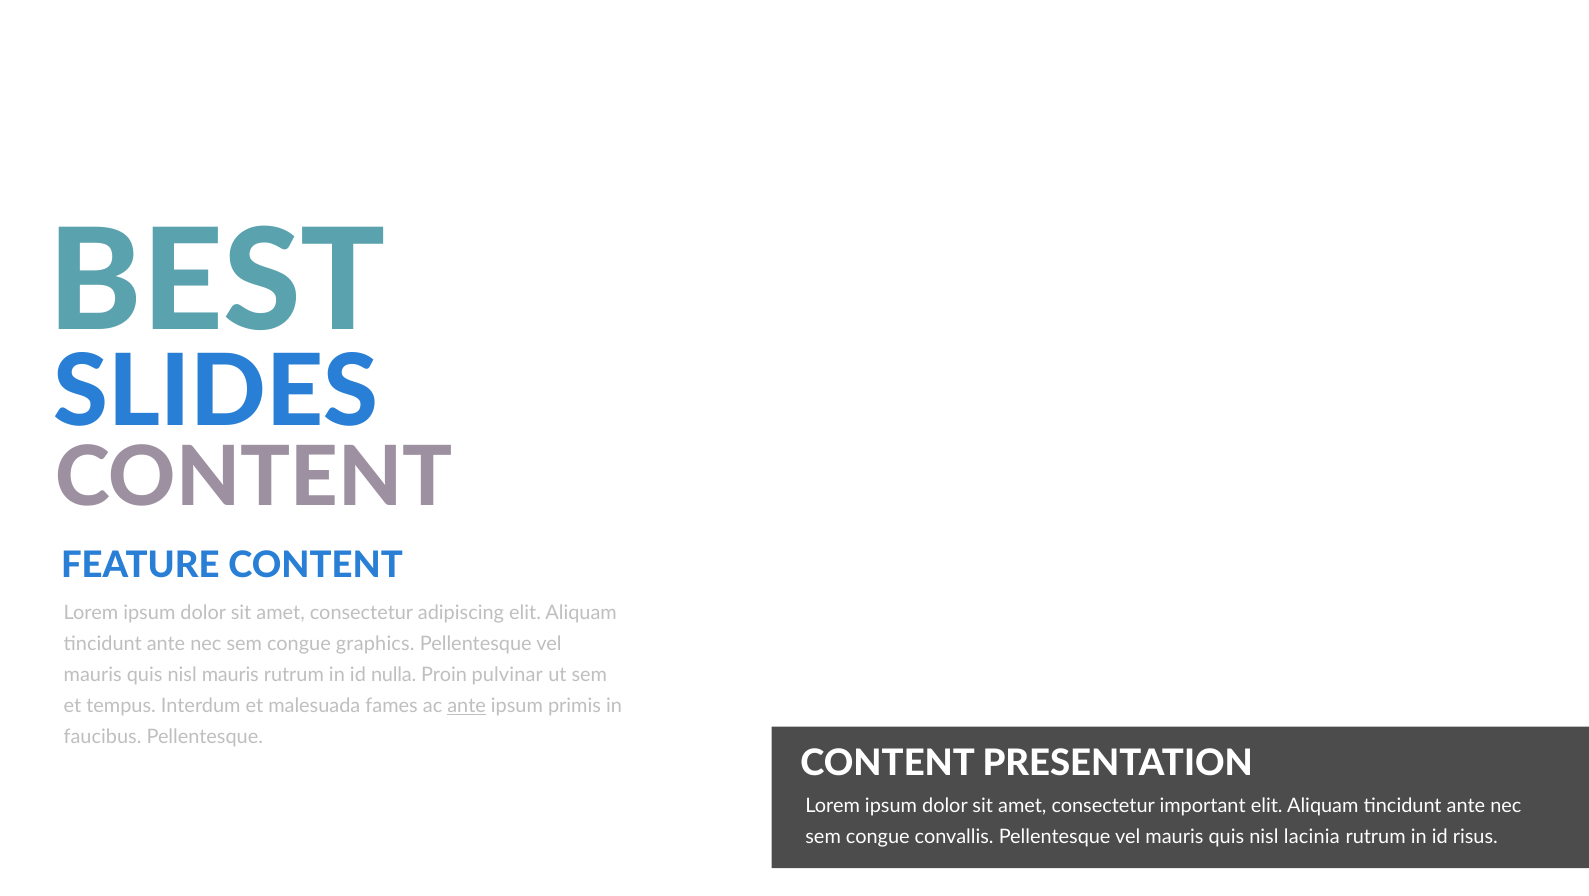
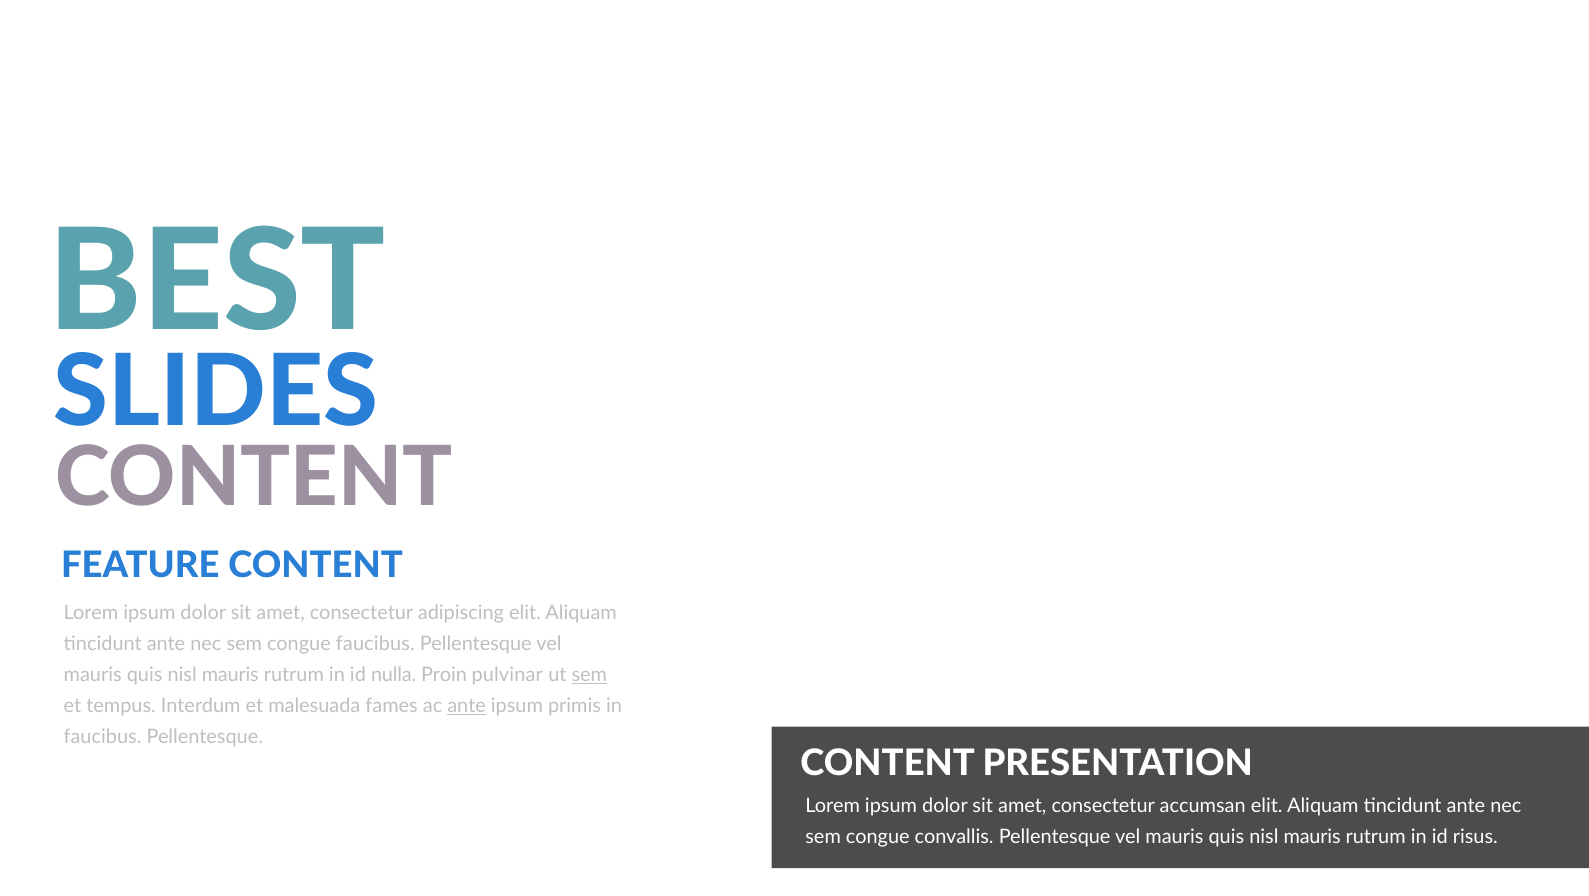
congue graphics: graphics -> faucibus (375, 644)
sem underline: none -> present (589, 675)
important: important -> accumsan (1203, 805)
lacinia: lacinia -> mauris (1312, 837)
